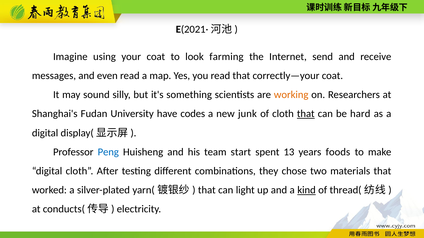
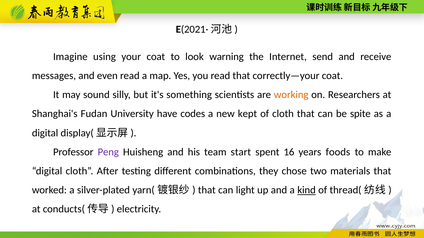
farming: farming -> warning (227, 57)
junk: junk -> kept (247, 114)
that underline: present -> none (306, 114)
hard: hard -> spite (360, 114)
Peng colour: blue -> purple (108, 152)
13: 13 -> 16 (289, 152)
